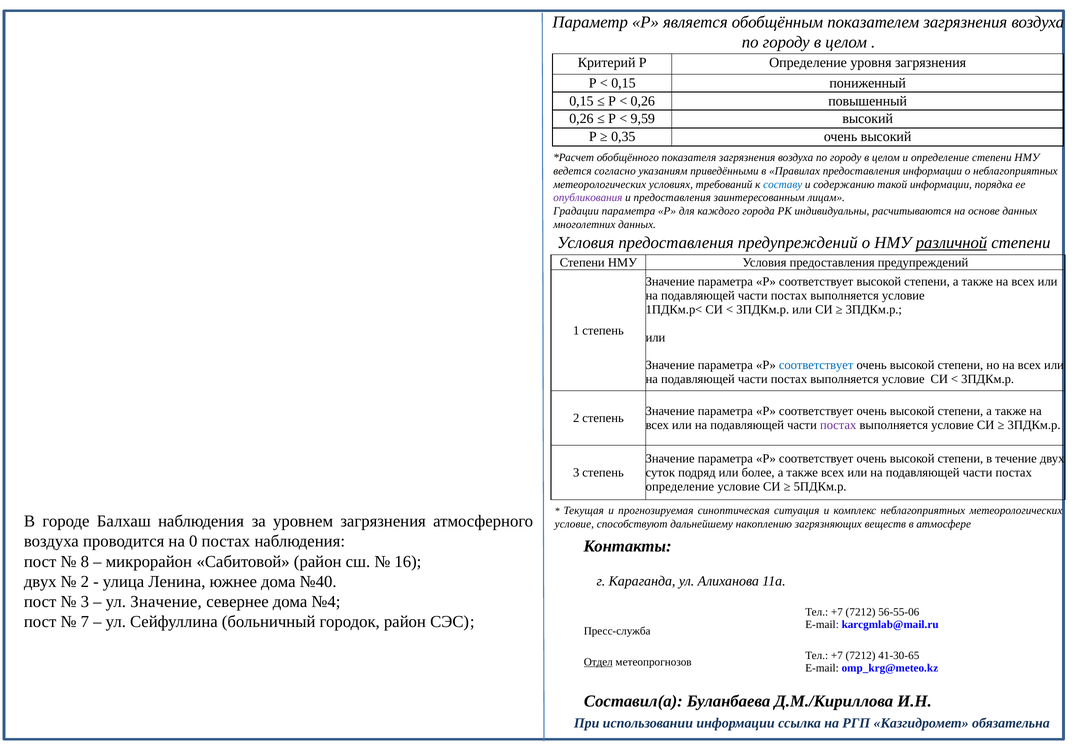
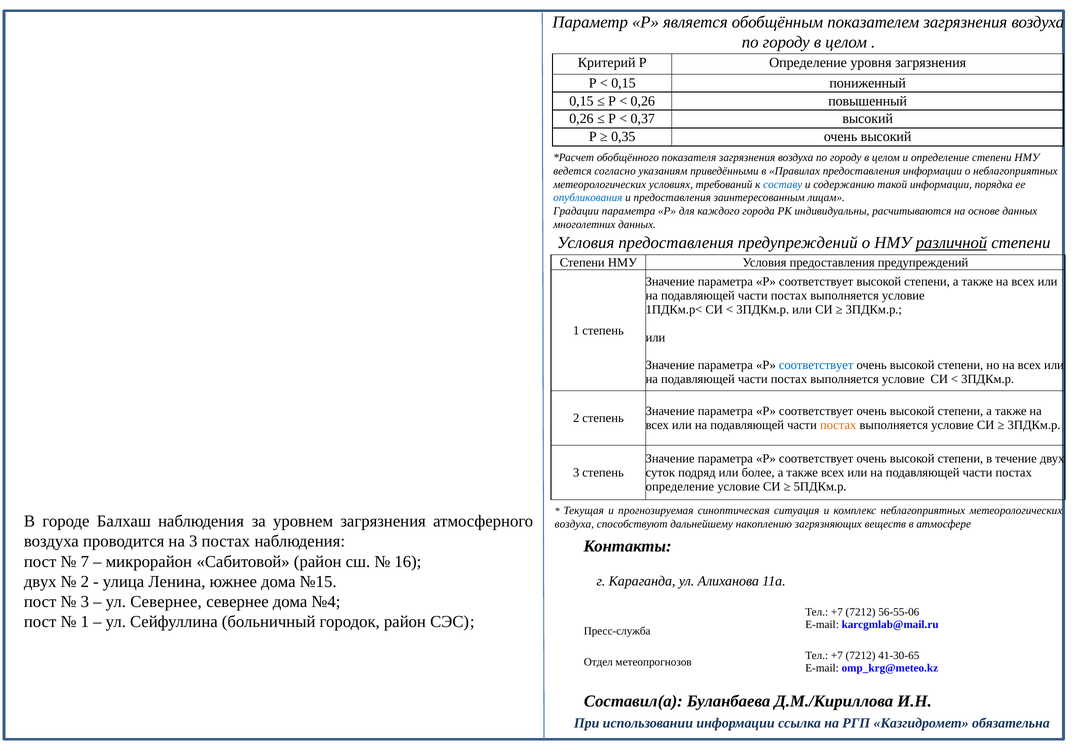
9,59: 9,59 -> 0,37 (643, 119)
опубликования colour: purple -> blue (588, 198)
постах colour: purple -> orange (838, 425)
условие: условие -> воздуха (574, 524)
на 0: 0 -> 3 (193, 541)
8: 8 -> 7 (85, 561)
№40: №40 -> №15 (318, 581)
ул Значение: Значение -> Севернее (166, 601)
7: 7 -> 1 (85, 621)
Отдел underline: present -> none (598, 661)
